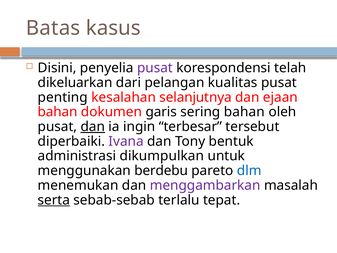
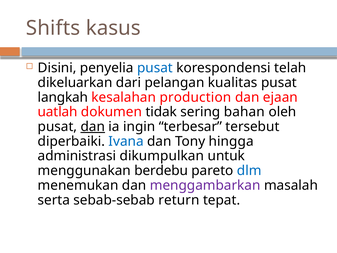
Batas: Batas -> Shifts (53, 28)
pusat colour: purple -> blue (155, 68)
penting: penting -> langkah (63, 97)
selanjutnya: selanjutnya -> production (195, 97)
bahan: bahan -> uatlah (58, 112)
garis: garis -> tidak (161, 112)
Ivana colour: purple -> blue (126, 141)
bentuk: bentuk -> hingga (231, 141)
serta underline: present -> none (54, 200)
terlalu: terlalu -> return (179, 200)
